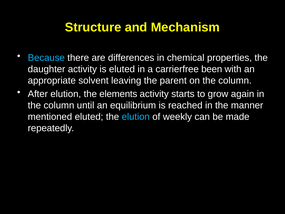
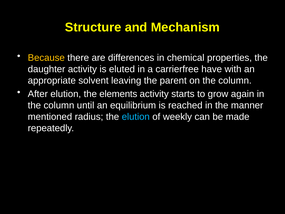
Because colour: light blue -> yellow (46, 58)
been: been -> have (212, 69)
mentioned eluted: eluted -> radius (89, 117)
